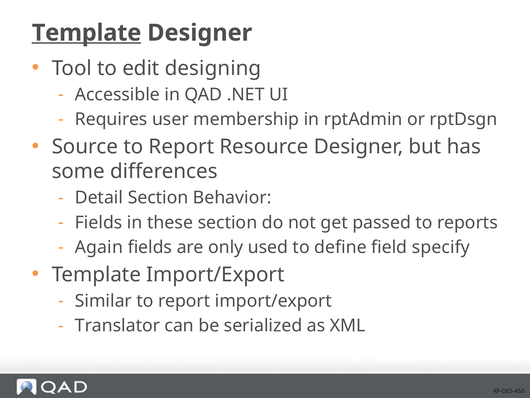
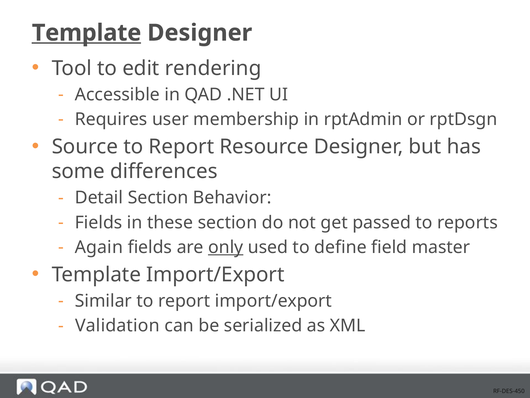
designing: designing -> rendering (213, 68)
only underline: none -> present (226, 247)
specify: specify -> master (441, 247)
Translator: Translator -> Validation (117, 325)
